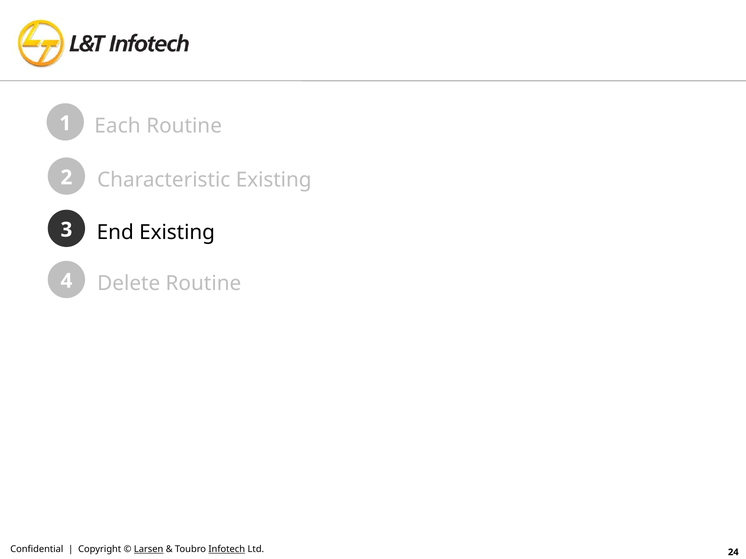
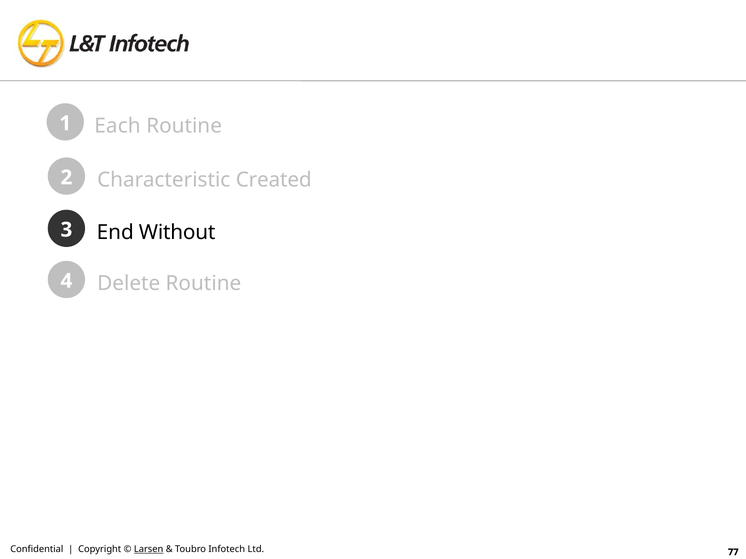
Characteristic Existing: Existing -> Created (274, 180)
End Existing: Existing -> Without (177, 232)
Infotech underline: present -> none (227, 550)
24: 24 -> 77 (733, 553)
